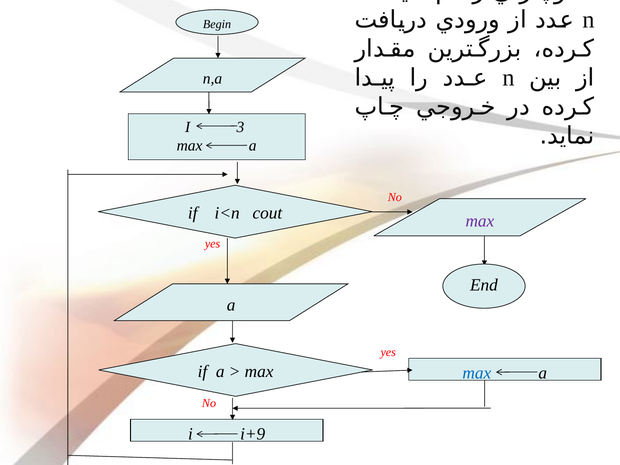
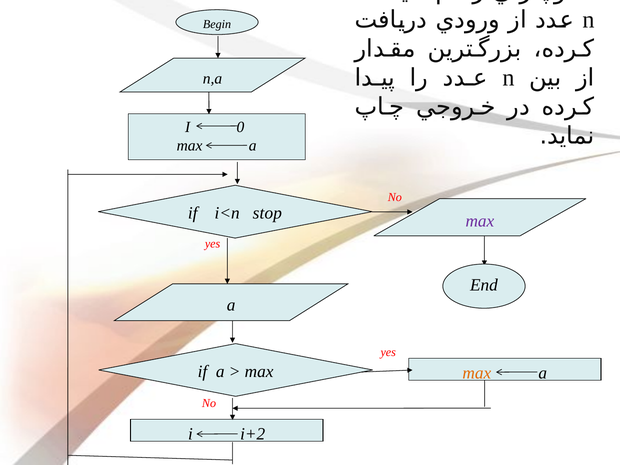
3: 3 -> 0 (240, 127)
cout: cout -> stop (267, 213)
max colour: blue -> orange (477, 373)
i+9: i+9 -> i+2 (253, 434)
